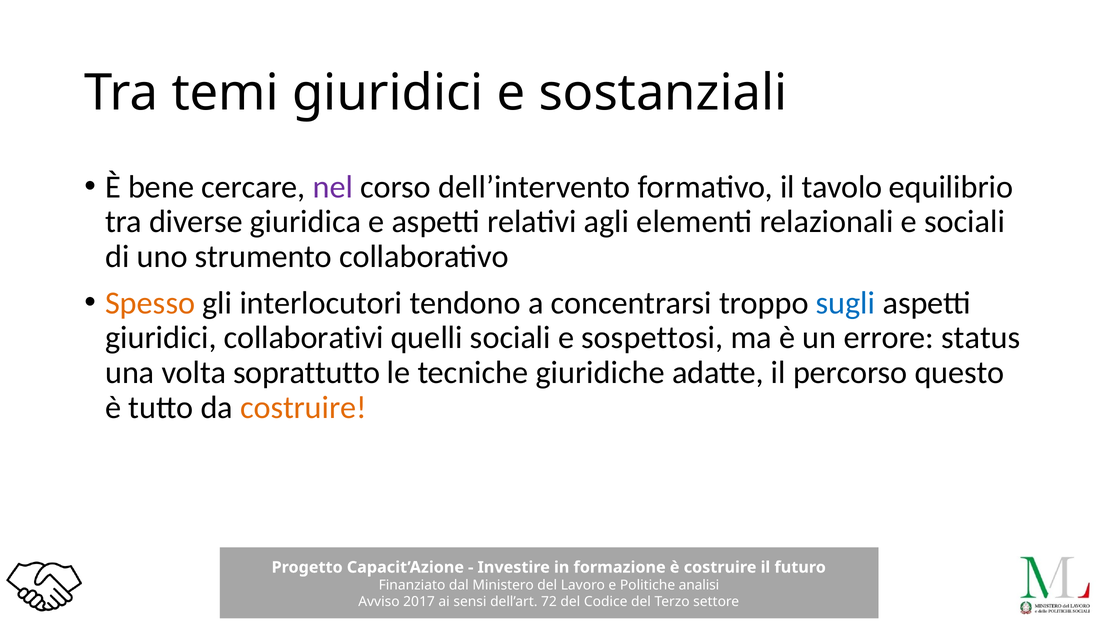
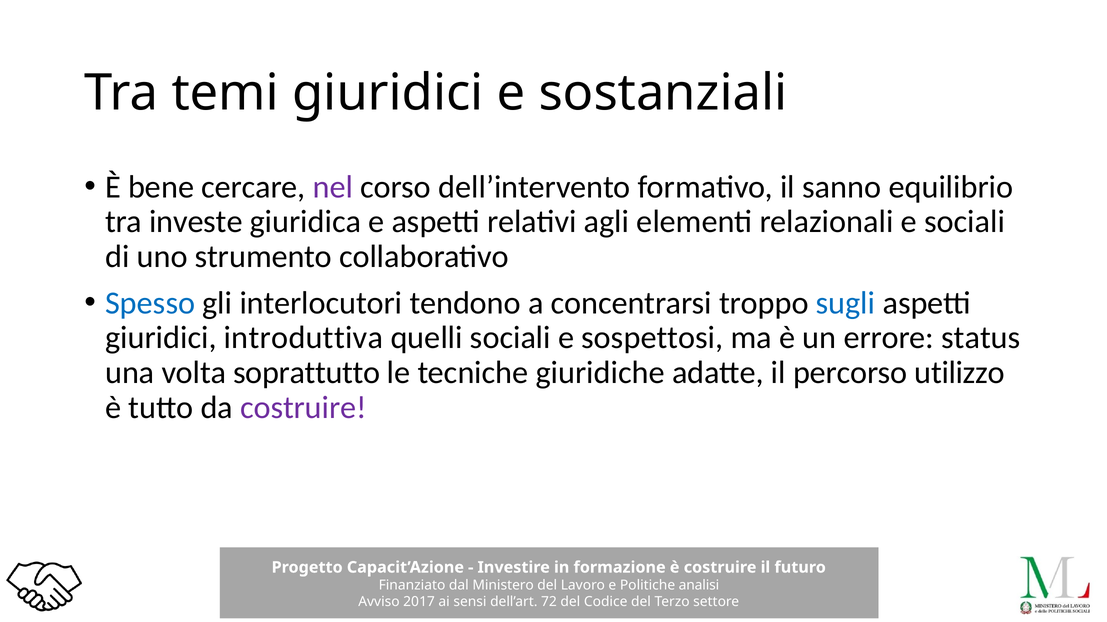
tavolo: tavolo -> sanno (842, 187)
diverse: diverse -> investe (196, 222)
Spesso colour: orange -> blue (150, 303)
collaborativi: collaborativi -> introduttiva (303, 338)
questo: questo -> utilizzo (960, 373)
costruire colour: orange -> purple (303, 408)
